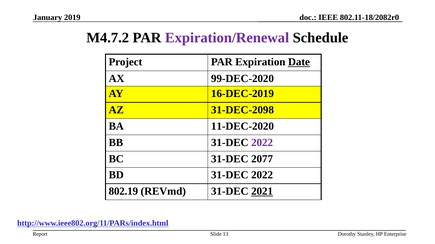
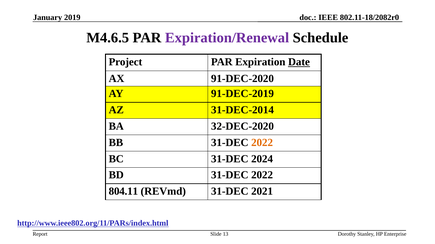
M4.7.2: M4.7.2 -> M4.6.5 (108, 38)
99-DEC-2020: 99-DEC-2020 -> 91-DEC-2020 (242, 79)
16-DEC-2019: 16-DEC-2019 -> 91-DEC-2019 (242, 94)
31-DEC-2098: 31-DEC-2098 -> 31-DEC-2014 (242, 110)
11-DEC-2020: 11-DEC-2020 -> 32-DEC-2020 (242, 127)
2022 colour: purple -> orange (262, 143)
2077: 2077 -> 2024 (262, 159)
802.19: 802.19 -> 804.11 (123, 192)
2021 underline: present -> none (262, 192)
